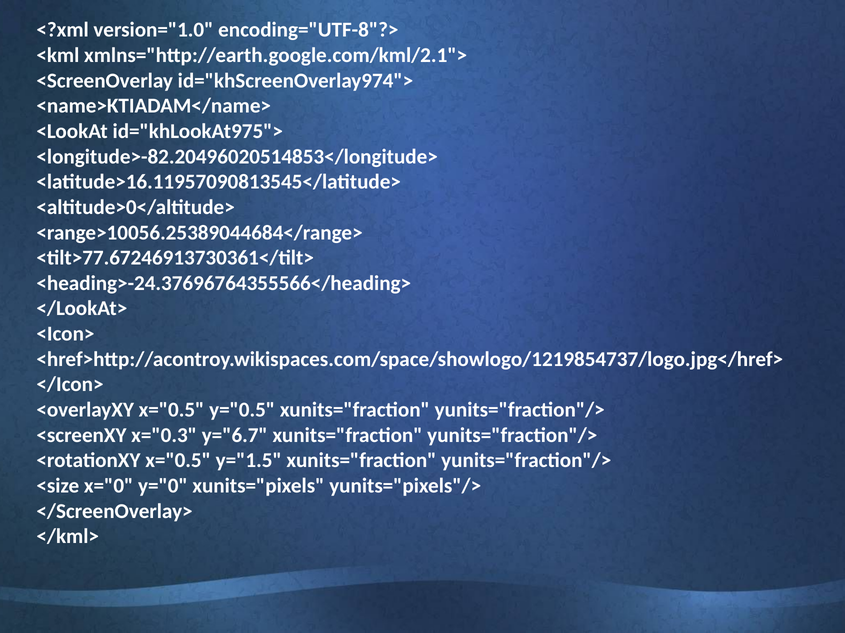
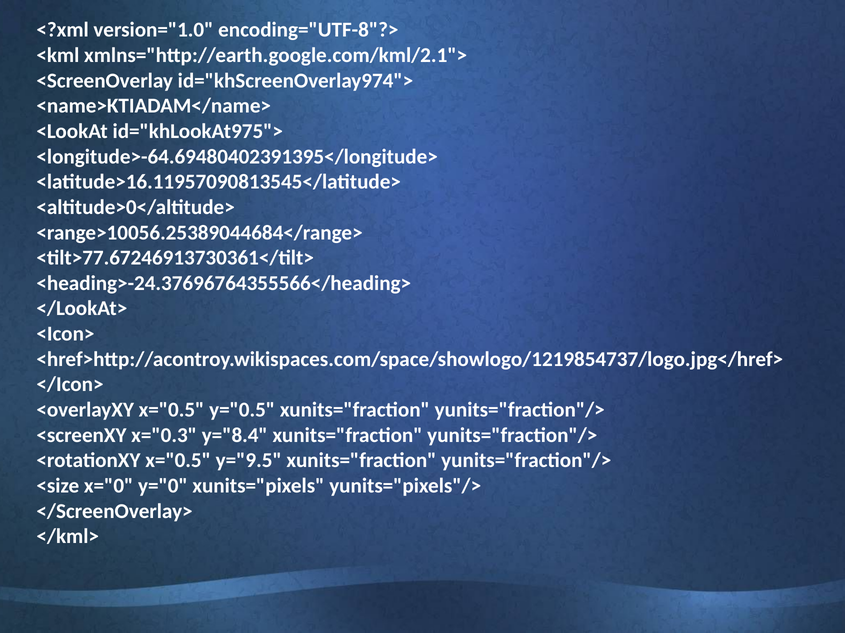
<longitude>-82.20496020514853</longitude>: <longitude>-82.20496020514853</longitude> -> <longitude>-64.69480402391395</longitude> (237, 157)
y="6.7: y="6.7 -> y="8.4 (235, 436)
y="1.5: y="1.5 -> y="9.5 (249, 461)
